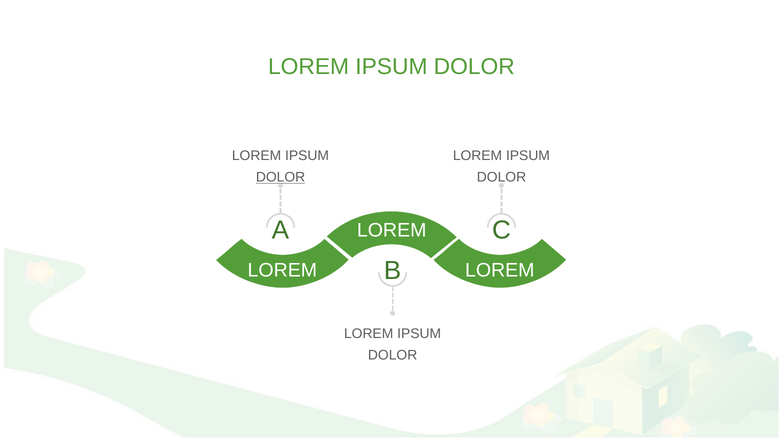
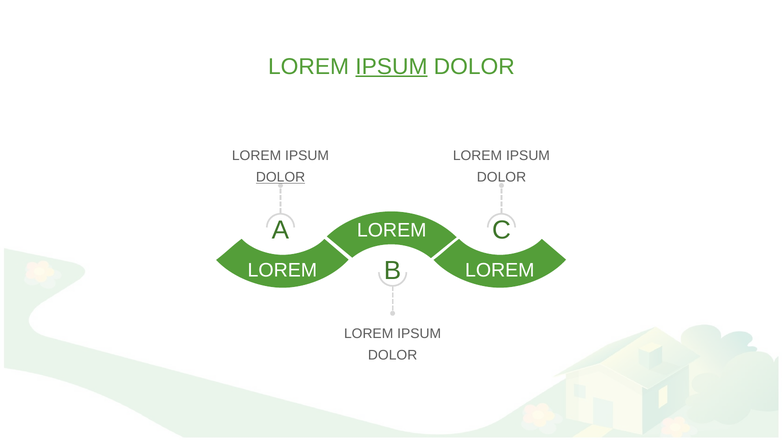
IPSUM underline: none -> present (391, 66)
